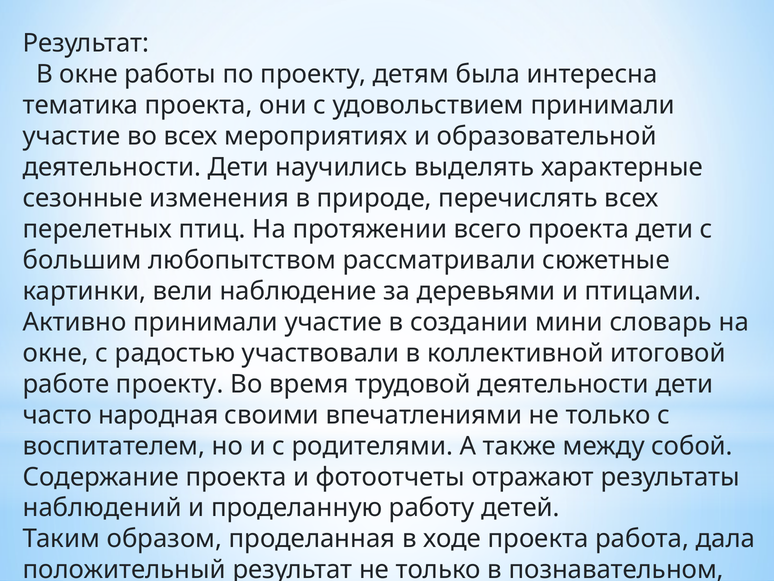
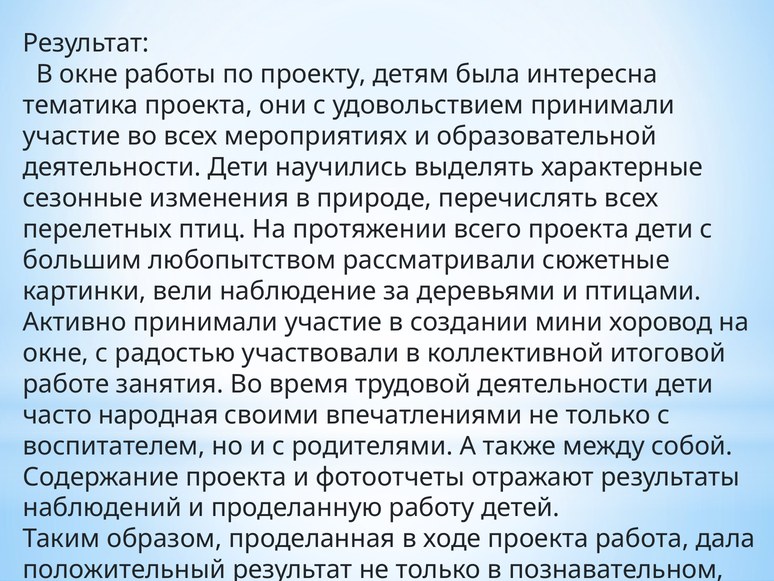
словарь: словарь -> хоровод (661, 322)
работе проекту: проекту -> занятия (170, 384)
